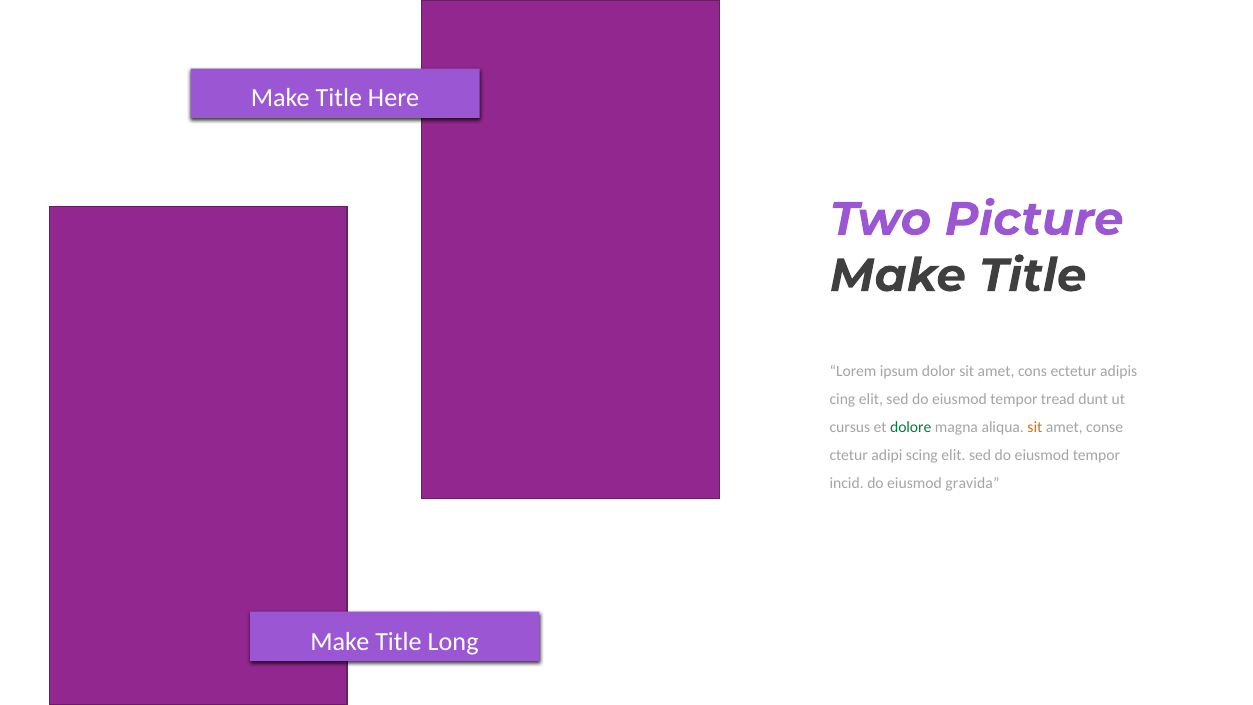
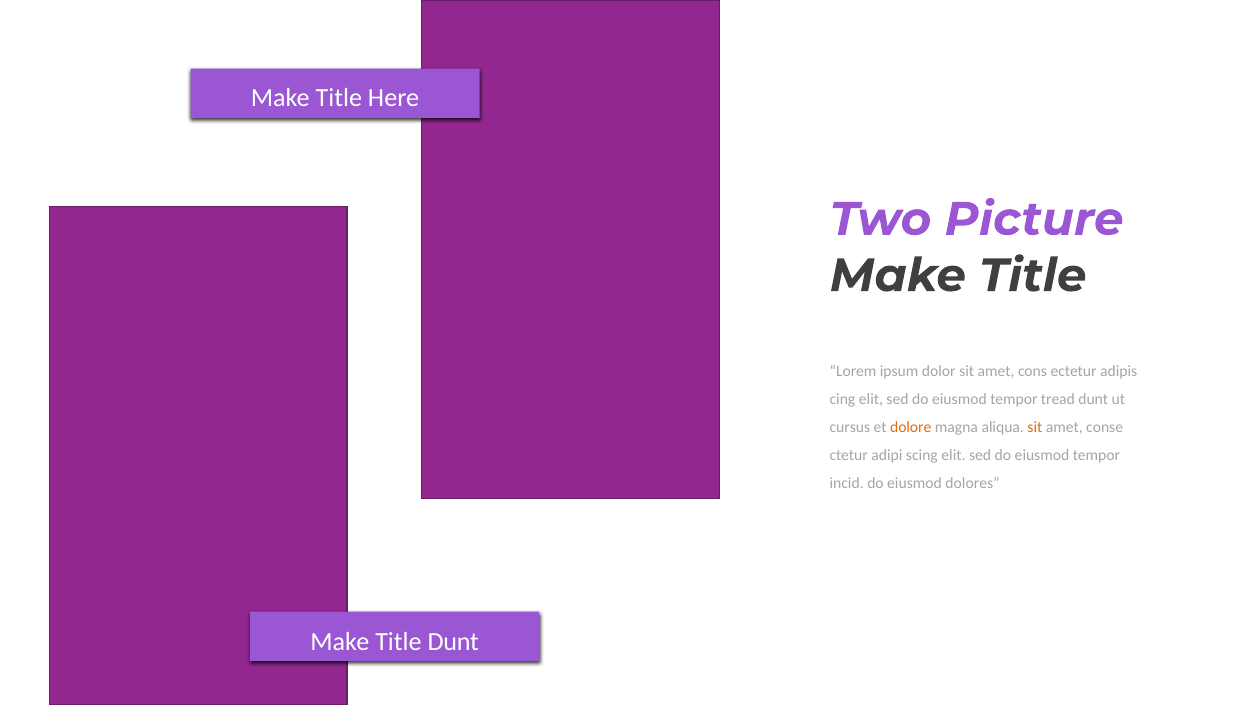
dolore colour: green -> orange (911, 427)
gravida: gravida -> dolores (973, 484)
Title Long: Long -> Dunt (453, 642)
